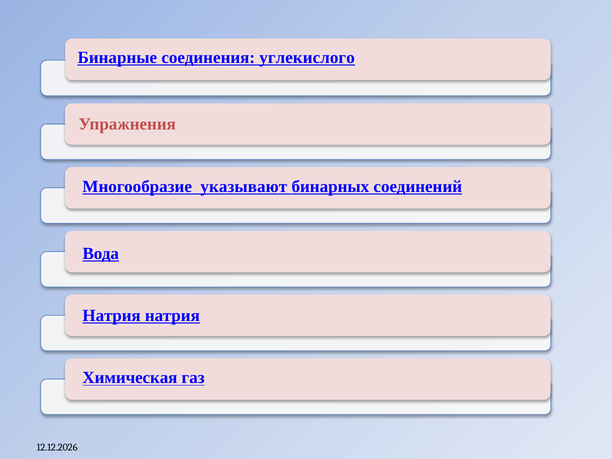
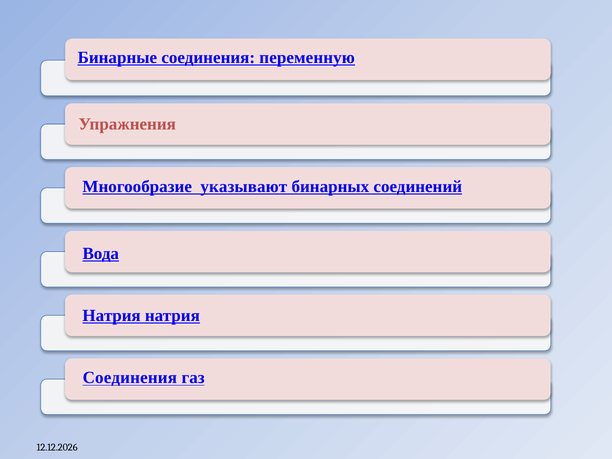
углекислого: углекислого -> переменную (307, 57)
Химическая: Химическая -> Соединения (130, 378)
